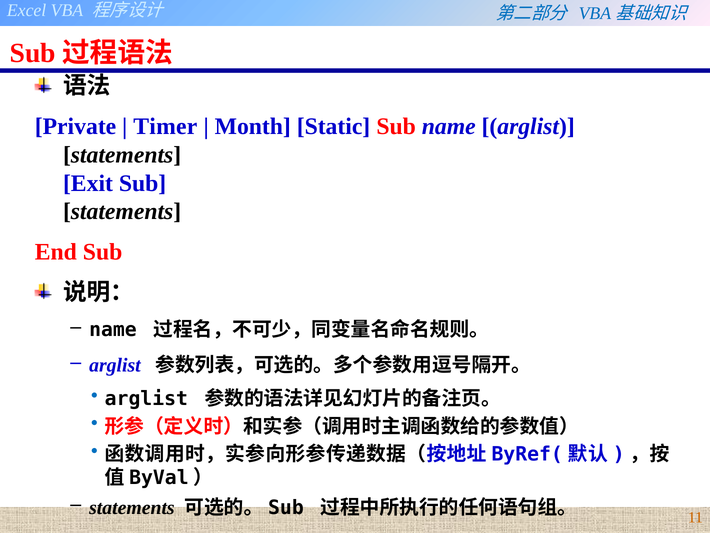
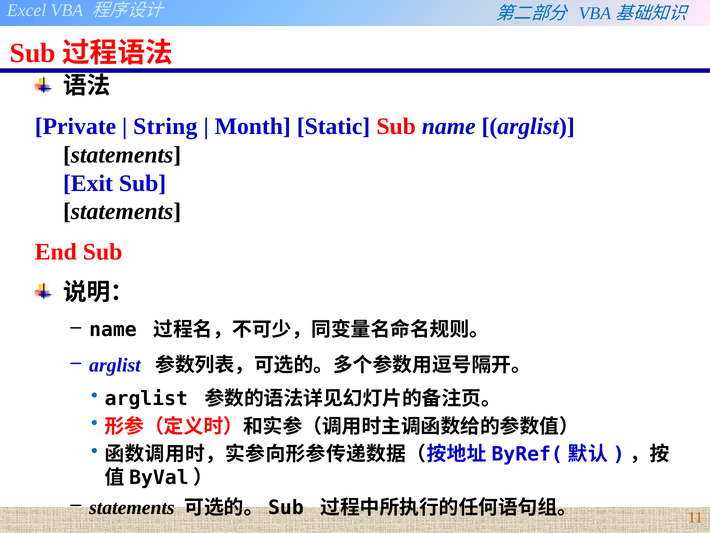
Timer: Timer -> String (165, 126)
